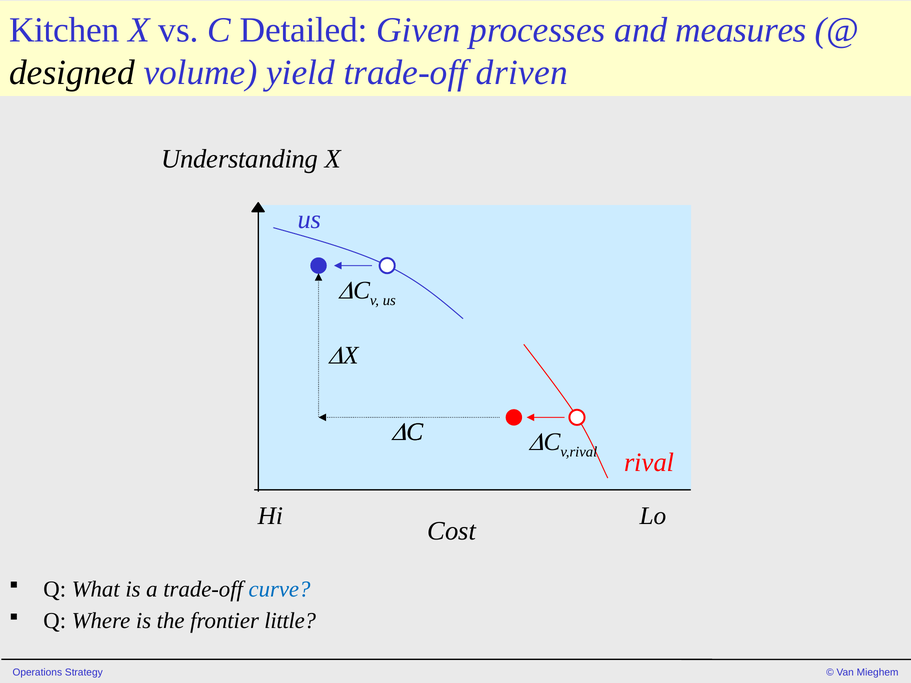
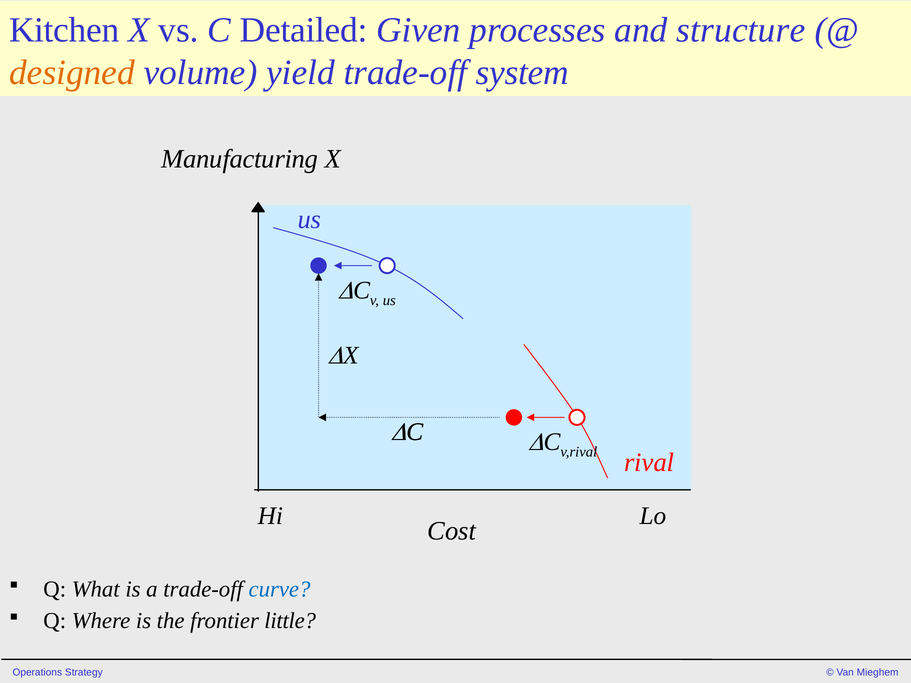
measures: measures -> structure (741, 30)
designed colour: black -> orange (72, 73)
driven: driven -> system (522, 73)
Understanding: Understanding -> Manufacturing (240, 159)
